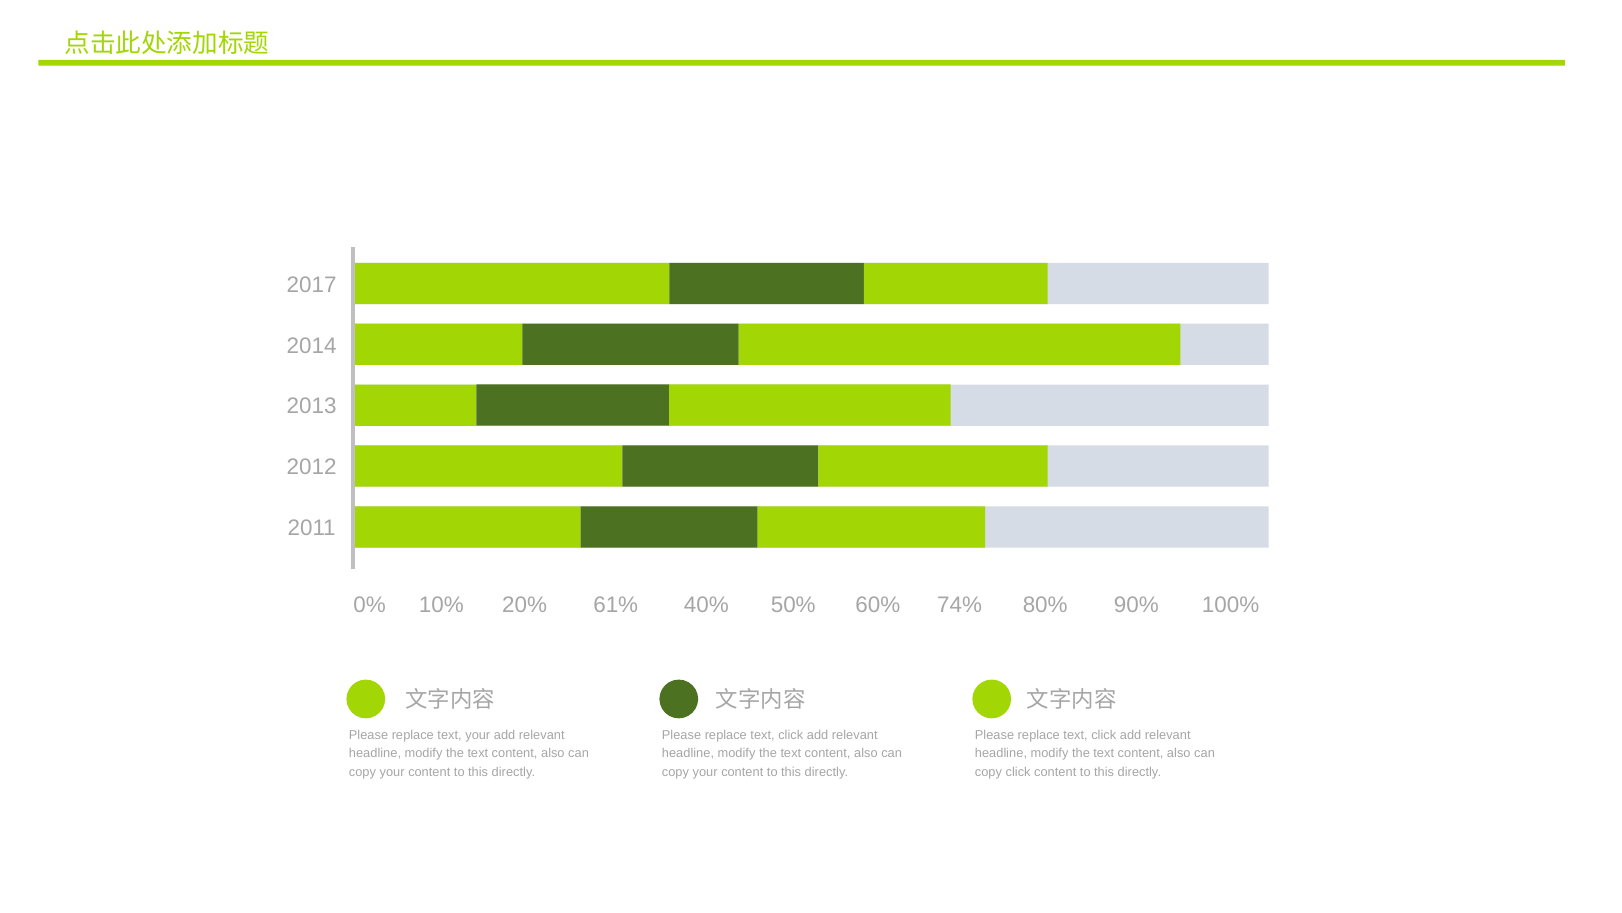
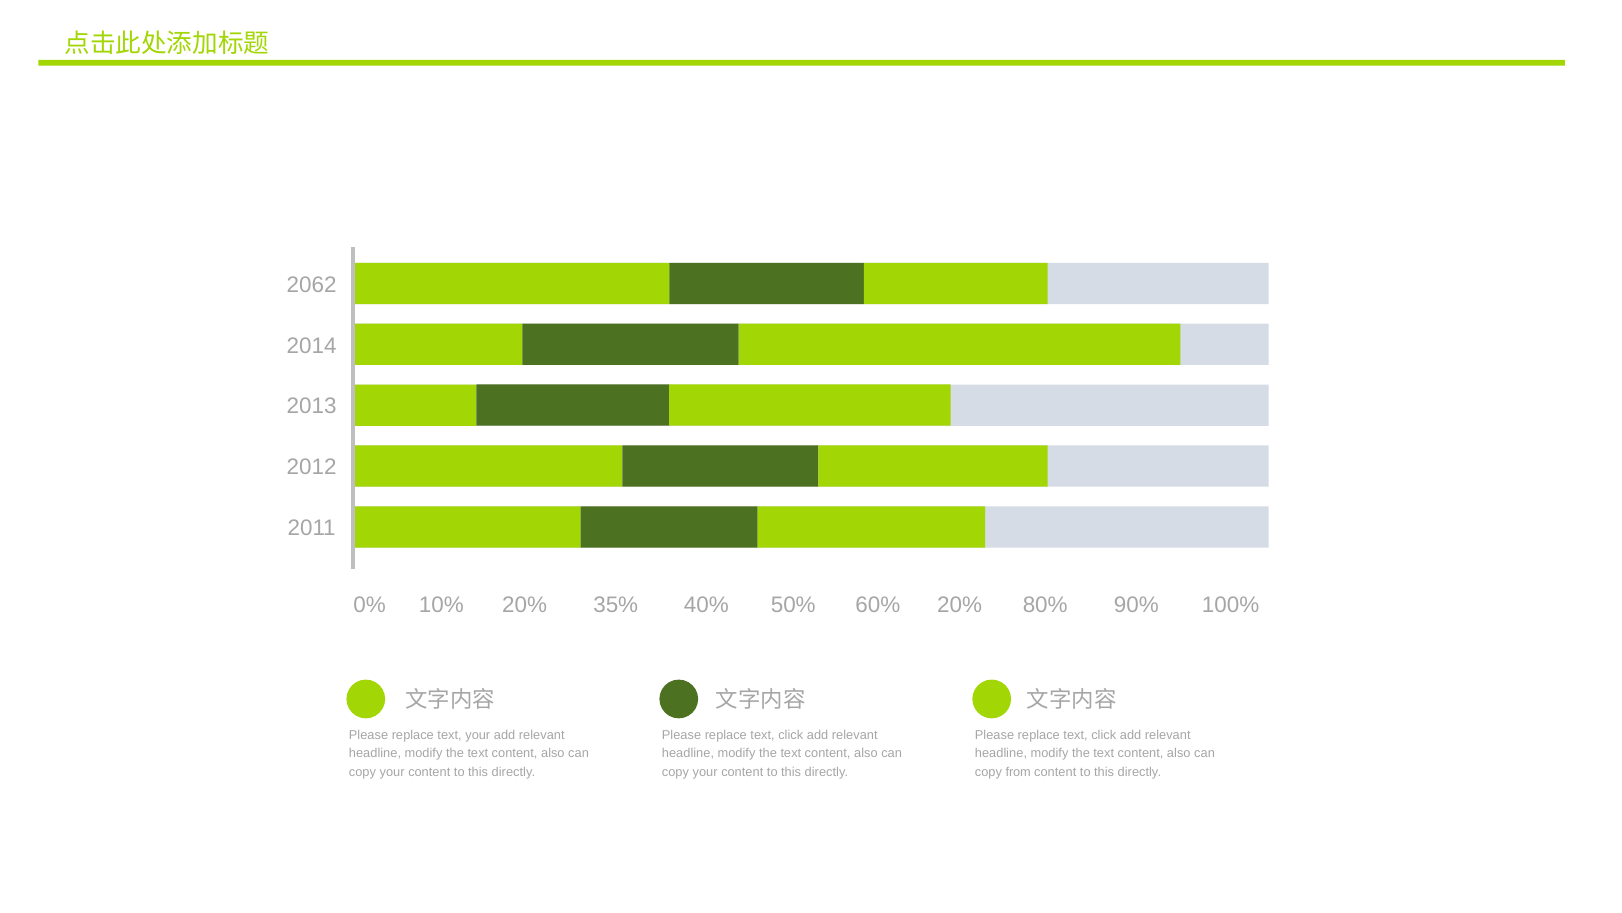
2017: 2017 -> 2062 (312, 285)
61%: 61% -> 35% (616, 605)
20% 74%: 74% -> 20% (960, 605)
copy click: click -> from (1018, 771)
